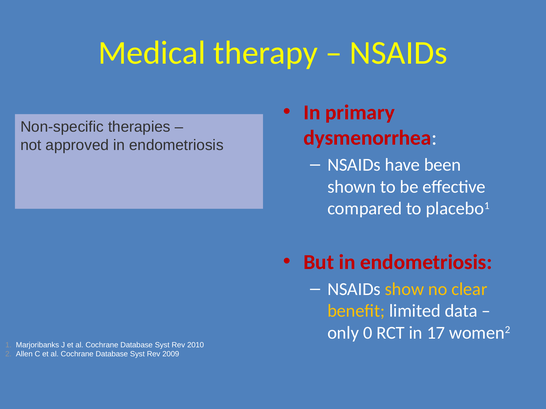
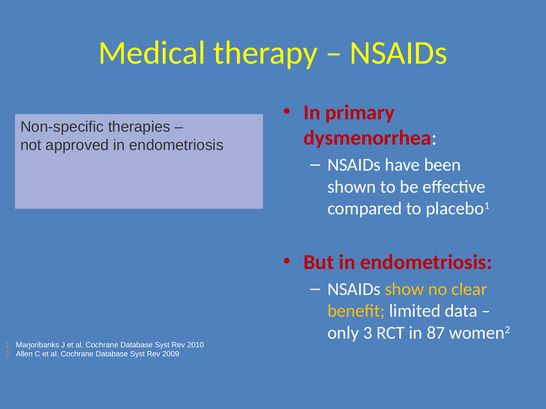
0: 0 -> 3 (368, 333)
17: 17 -> 87 (436, 333)
